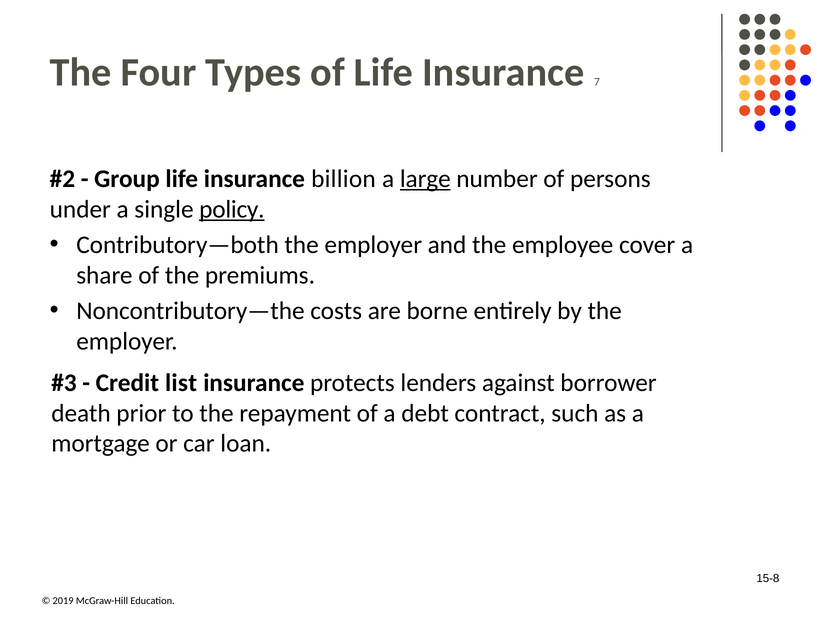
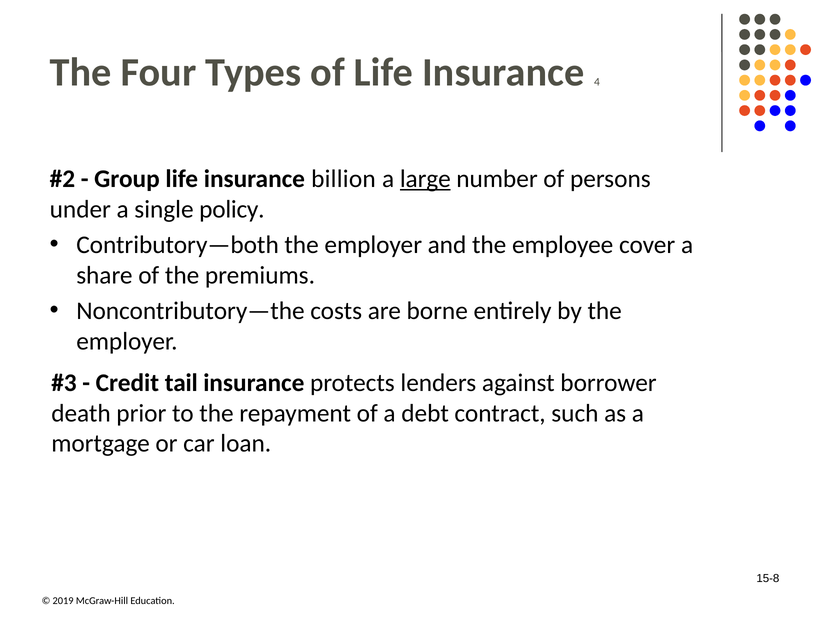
7: 7 -> 4 (597, 82)
policy underline: present -> none (232, 209)
list: list -> tail (181, 383)
